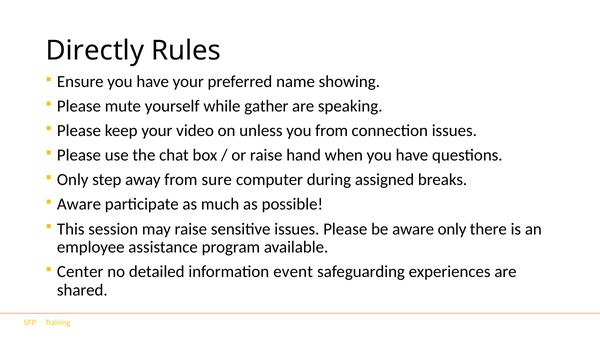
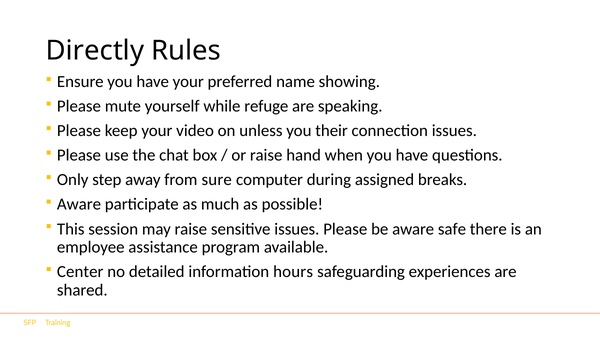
gather: gather -> refuge (266, 106)
you from: from -> their (332, 131)
aware only: only -> safe (452, 229)
event: event -> hours (293, 271)
